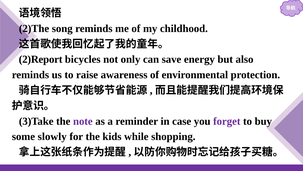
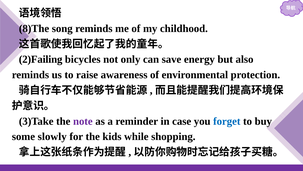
2)The: 2)The -> 8)The (34, 28)
2)Report: 2)Report -> 2)Failing (41, 59)
forget colour: purple -> blue (227, 121)
